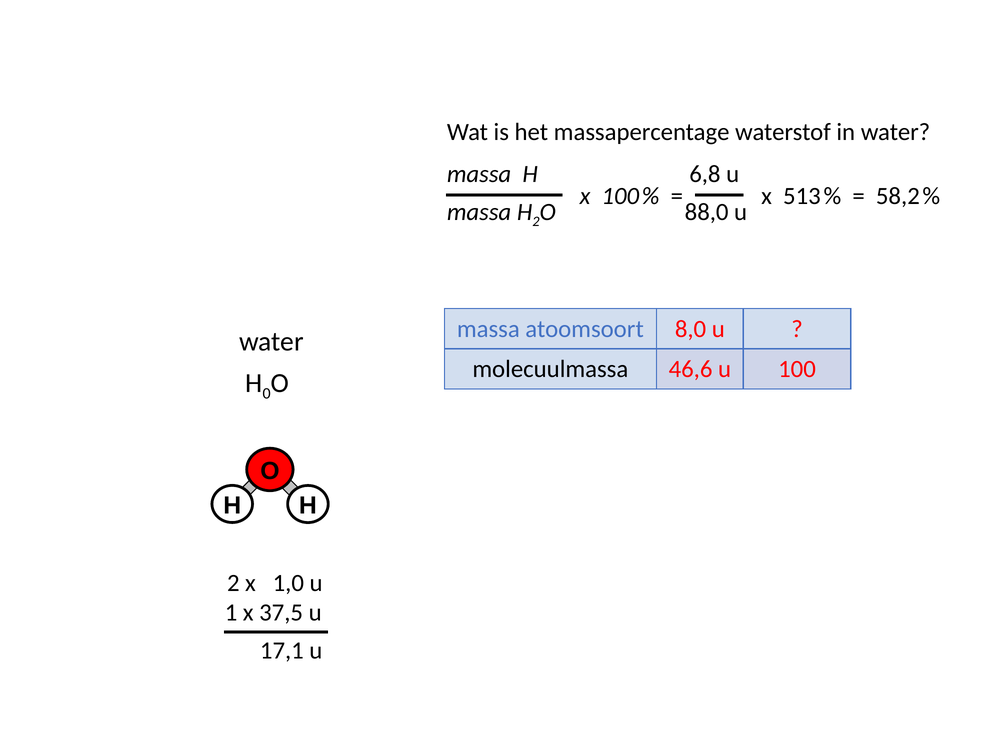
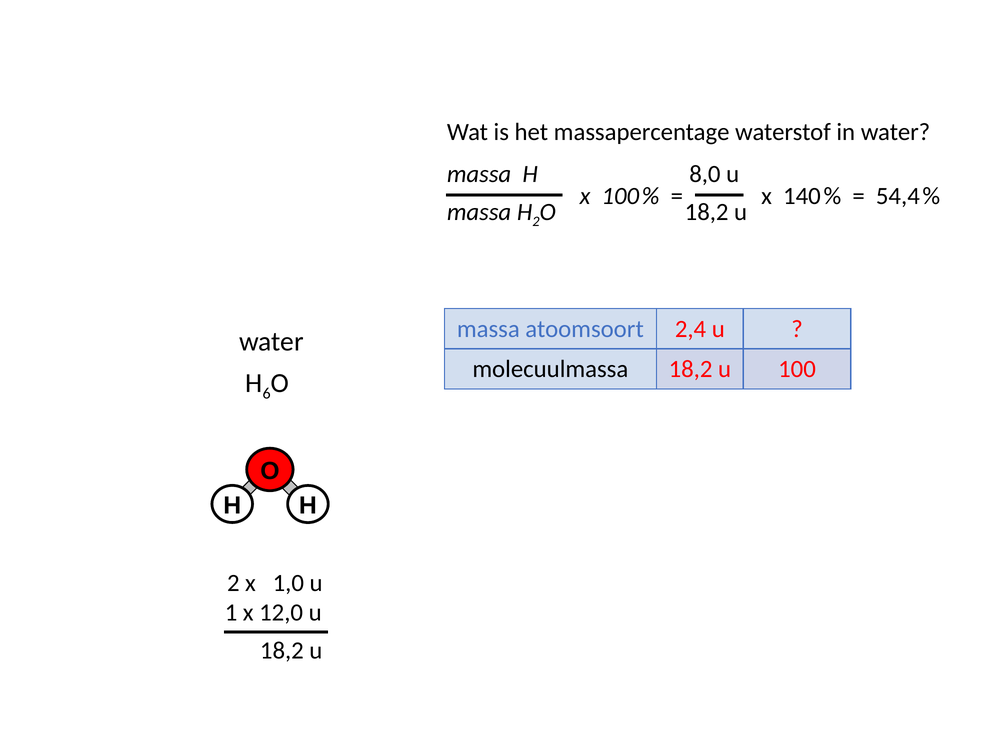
6,8: 6,8 -> 8,0 (705, 174)
513: 513 -> 140 (802, 196)
58,2: 58,2 -> 54,4 (898, 196)
O 88,0: 88,0 -> 18,2 (707, 212)
8,0: 8,0 -> 2,4 (691, 329)
46,6: 46,6 -> 18,2 (691, 369)
0: 0 -> 6 (267, 394)
37,5: 37,5 -> 12,0 (281, 613)
17,1: 17,1 -> 18,2 (282, 651)
